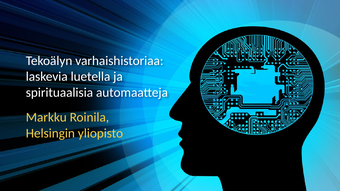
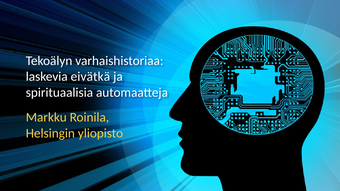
luetella: luetella -> eivätkä (90, 77)
